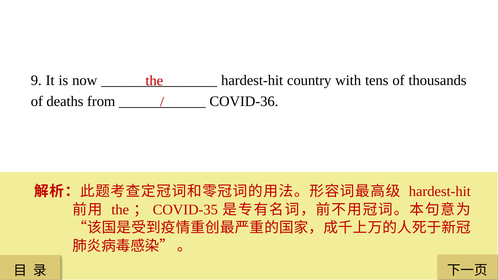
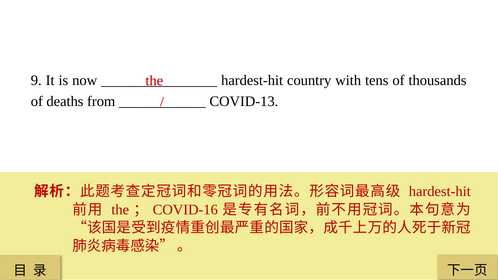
COVID-36: COVID-36 -> COVID-13 (244, 101)
COVID-35: COVID-35 -> COVID-16 (185, 210)
